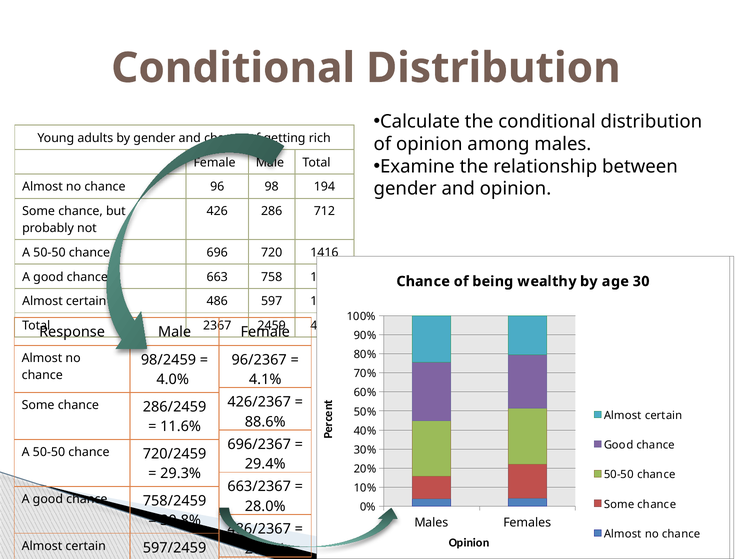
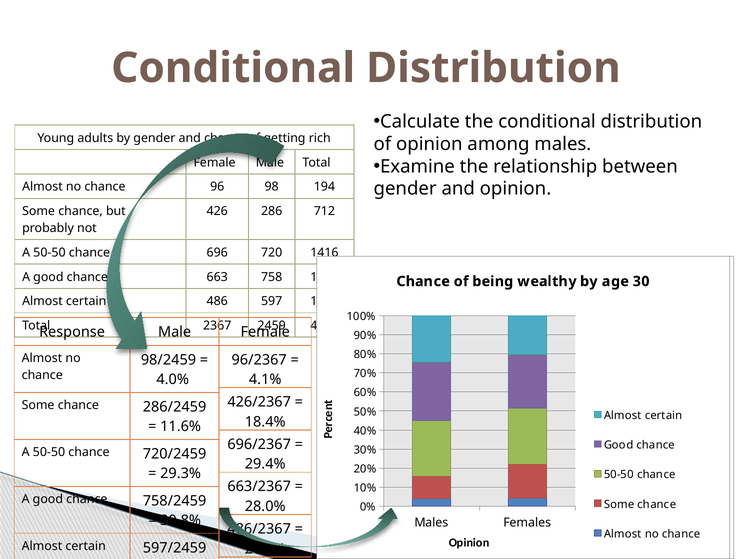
88.6%: 88.6% -> 18.4% (265, 422)
